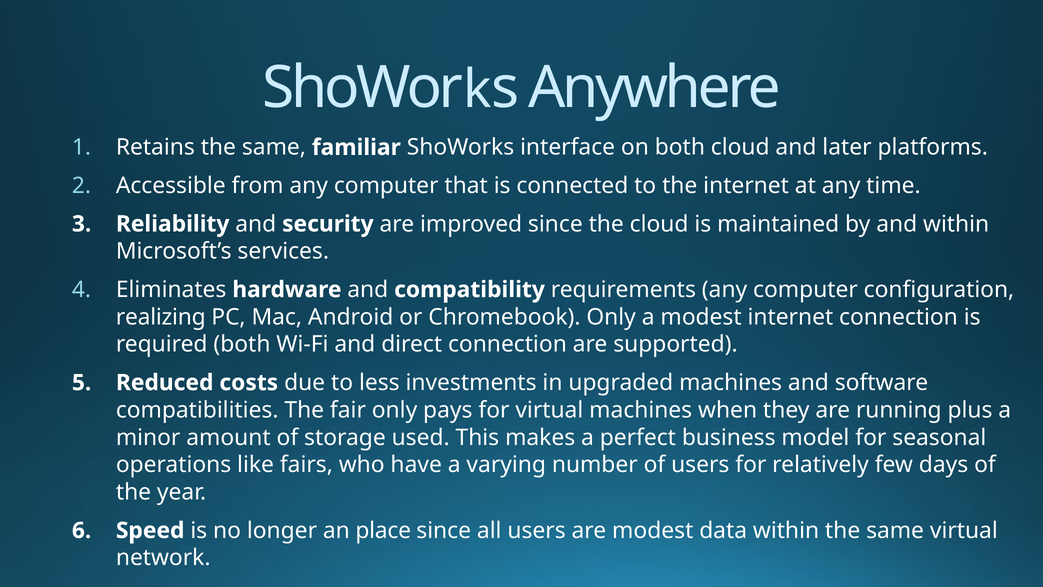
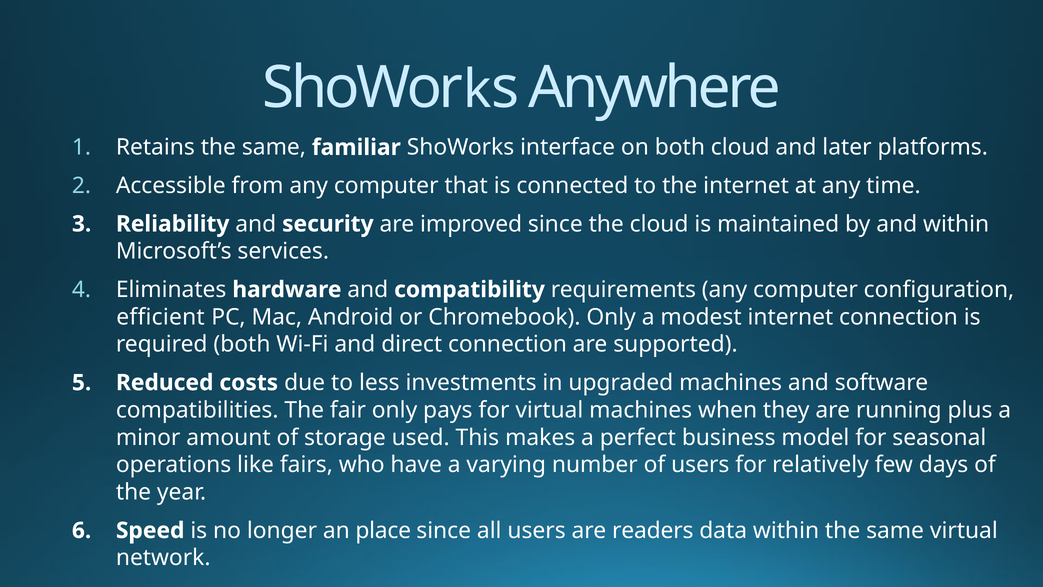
realizing: realizing -> efficient (161, 317)
are modest: modest -> readers (653, 530)
